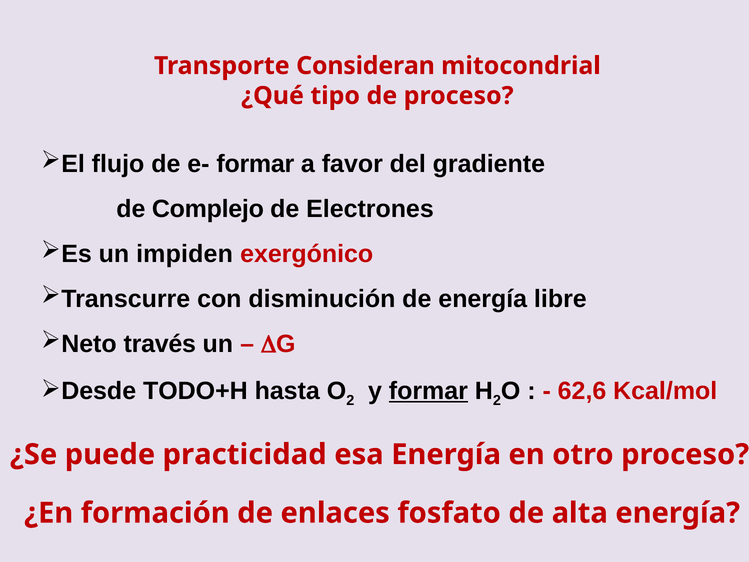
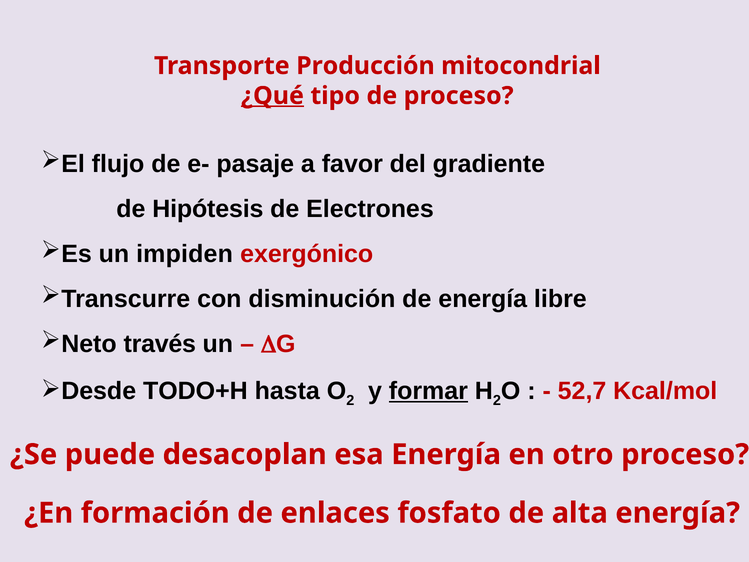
Consideran: Consideran -> Producción (365, 66)
¿Qué underline: none -> present (273, 96)
e- formar: formar -> pasaje (255, 164)
Complejo: Complejo -> Hipótesis (208, 209)
62,6: 62,6 -> 52,7 (582, 391)
practicidad: practicidad -> desacoplan (245, 454)
